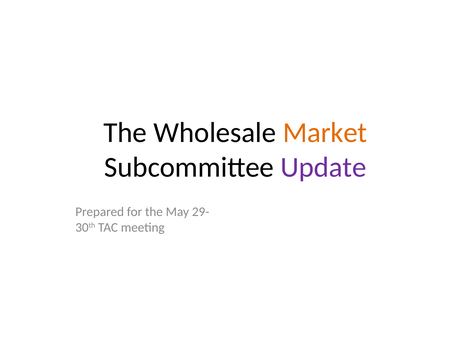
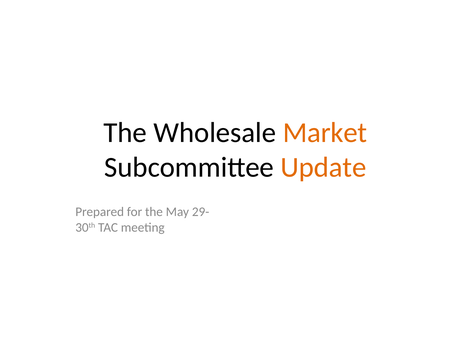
Update colour: purple -> orange (323, 167)
